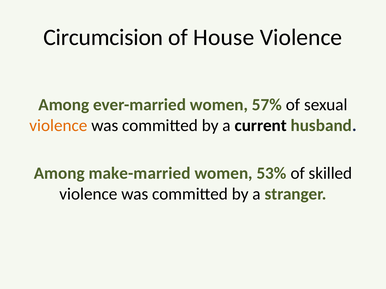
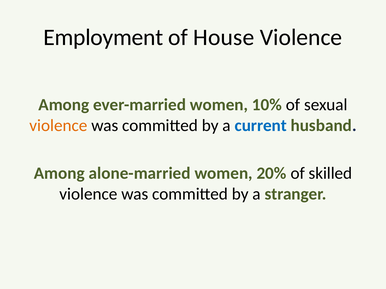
Circumcision: Circumcision -> Employment (103, 37)
57%: 57% -> 10% (267, 105)
current colour: black -> blue (261, 126)
make-married: make-married -> alone-married (140, 174)
53%: 53% -> 20% (272, 174)
